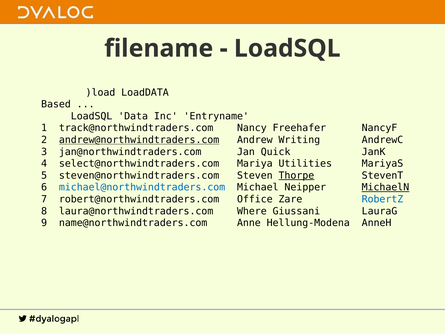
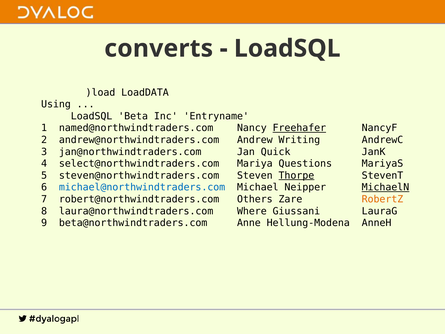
filename: filename -> converts (159, 48)
Based: Based -> Using (56, 104)
Data: Data -> Beta (133, 116)
track@northwindtraders.com: track@northwindtraders.com -> named@northwindtraders.com (136, 128)
Freehafer underline: none -> present (299, 128)
andrew@northwindtraders.com underline: present -> none (139, 140)
Utilities: Utilities -> Questions (305, 164)
Office: Office -> Others (255, 199)
RobertZ colour: blue -> orange (382, 199)
name@northwindtraders.com: name@northwindtraders.com -> beta@northwindtraders.com (133, 223)
